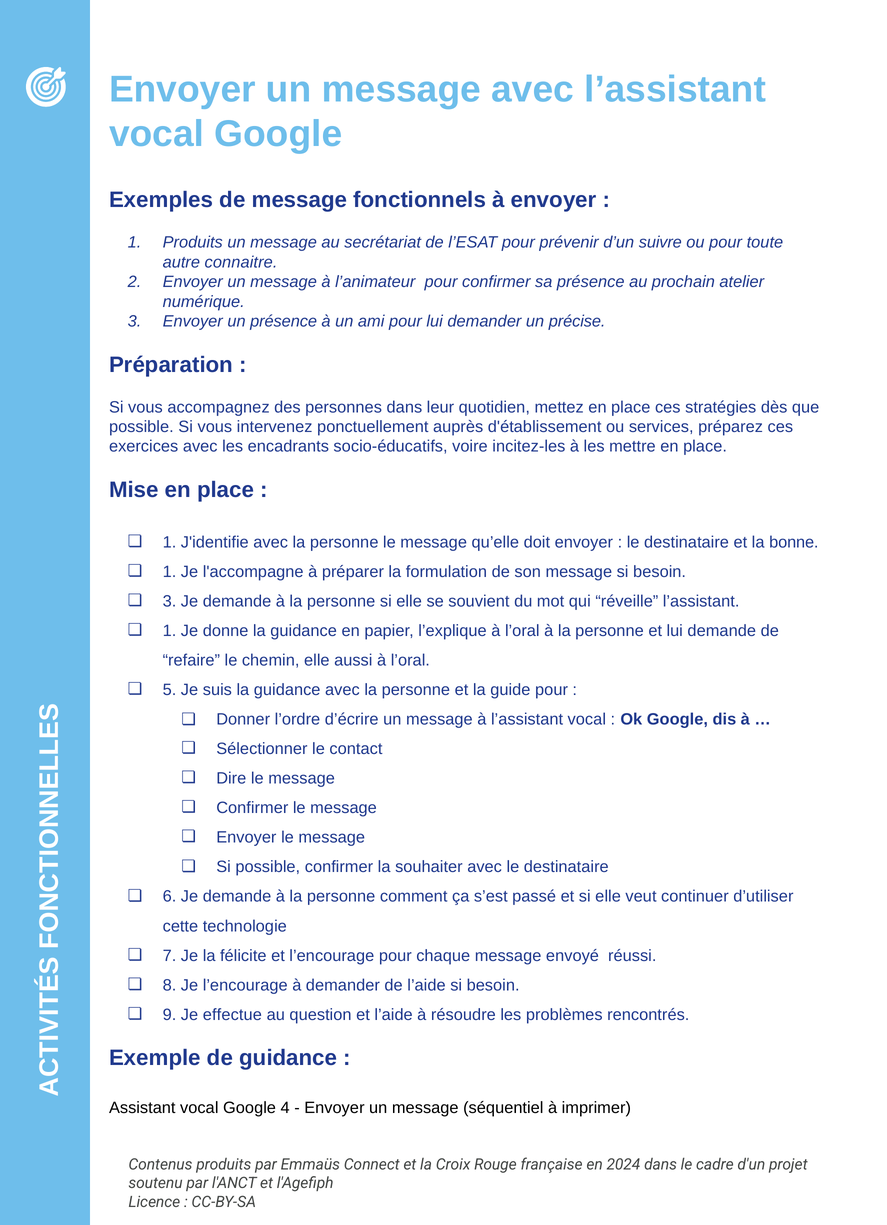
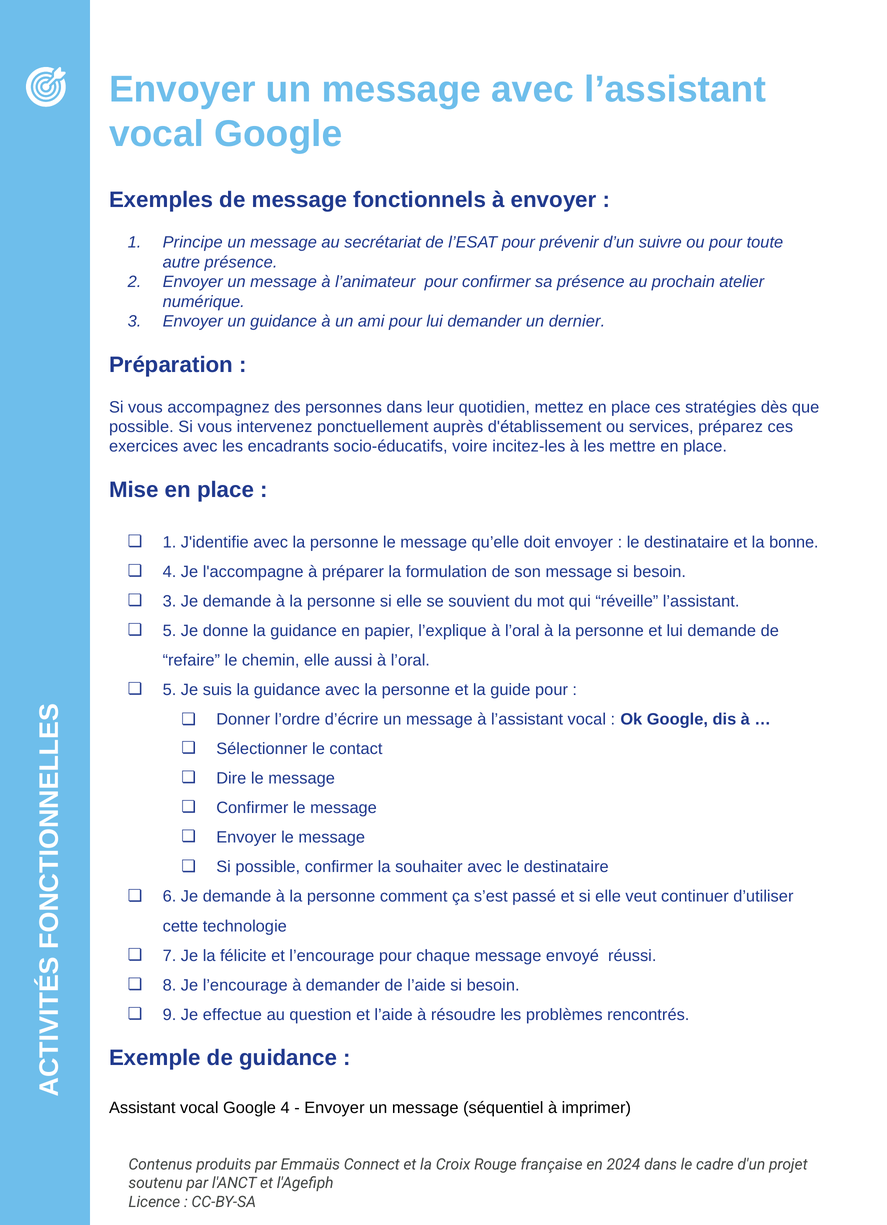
1 Produits: Produits -> Principe (193, 243)
autre connaitre: connaitre -> présence (241, 262)
un présence: présence -> guidance (284, 321)
précise: précise -> dernier (577, 321)
1: 1 -> 4 (169, 572)
1: 1 -> 5 (169, 631)
